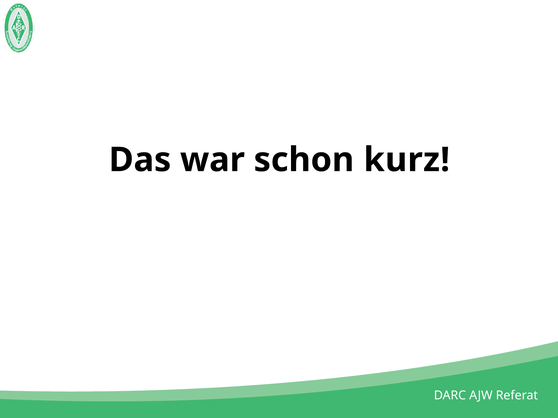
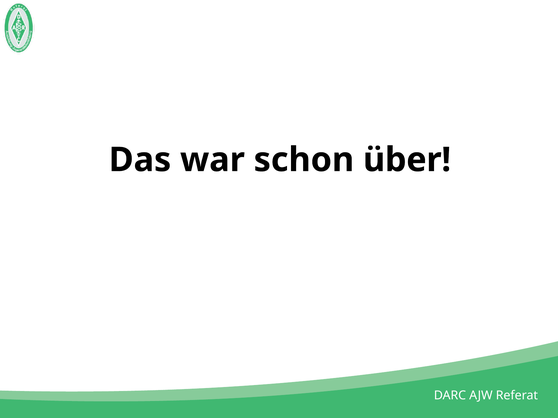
kurz: kurz -> über (407, 160)
